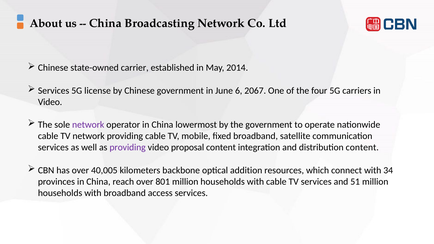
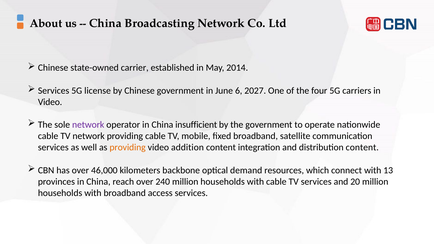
2067: 2067 -> 2027 (255, 91)
lowermost: lowermost -> insufficient (196, 125)
providing colour: purple -> orange (128, 148)
proposal: proposal -> addition (187, 148)
40,005: 40,005 -> 46,000 (104, 170)
addition: addition -> demand (246, 170)
34: 34 -> 13 (388, 170)
801: 801 -> 240 (163, 182)
51: 51 -> 20 (355, 182)
